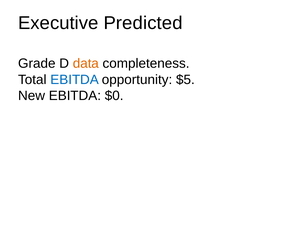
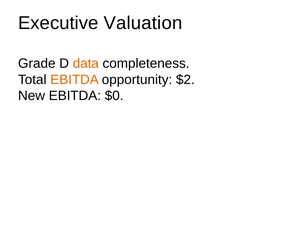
Predicted: Predicted -> Valuation (143, 23)
EBITDA colour: blue -> orange (75, 80)
$5: $5 -> $2 (185, 80)
